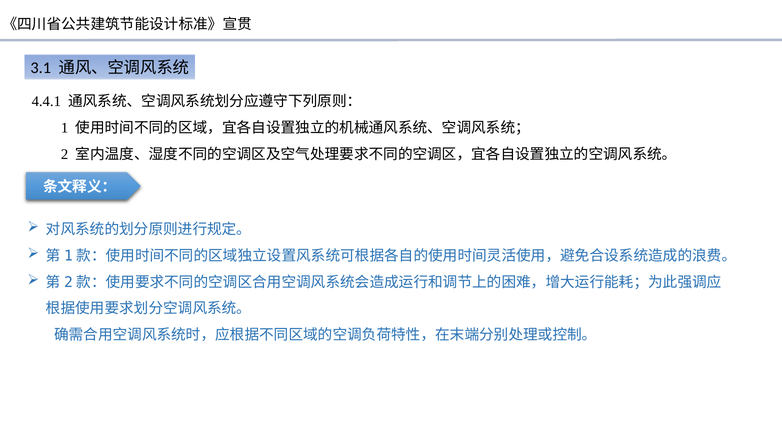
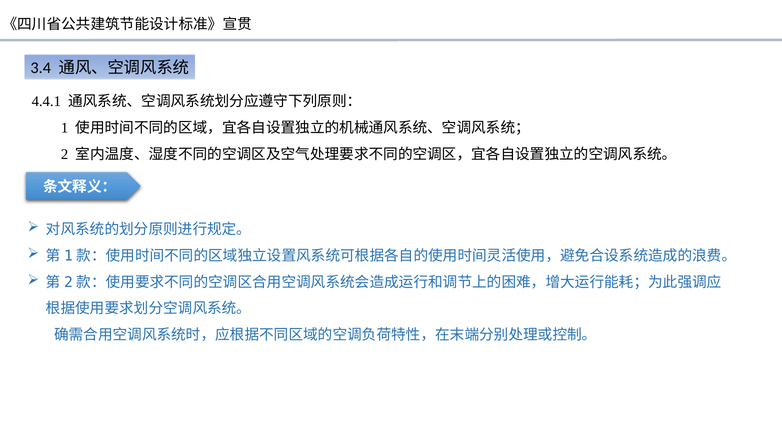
3.1: 3.1 -> 3.4 (41, 68)
